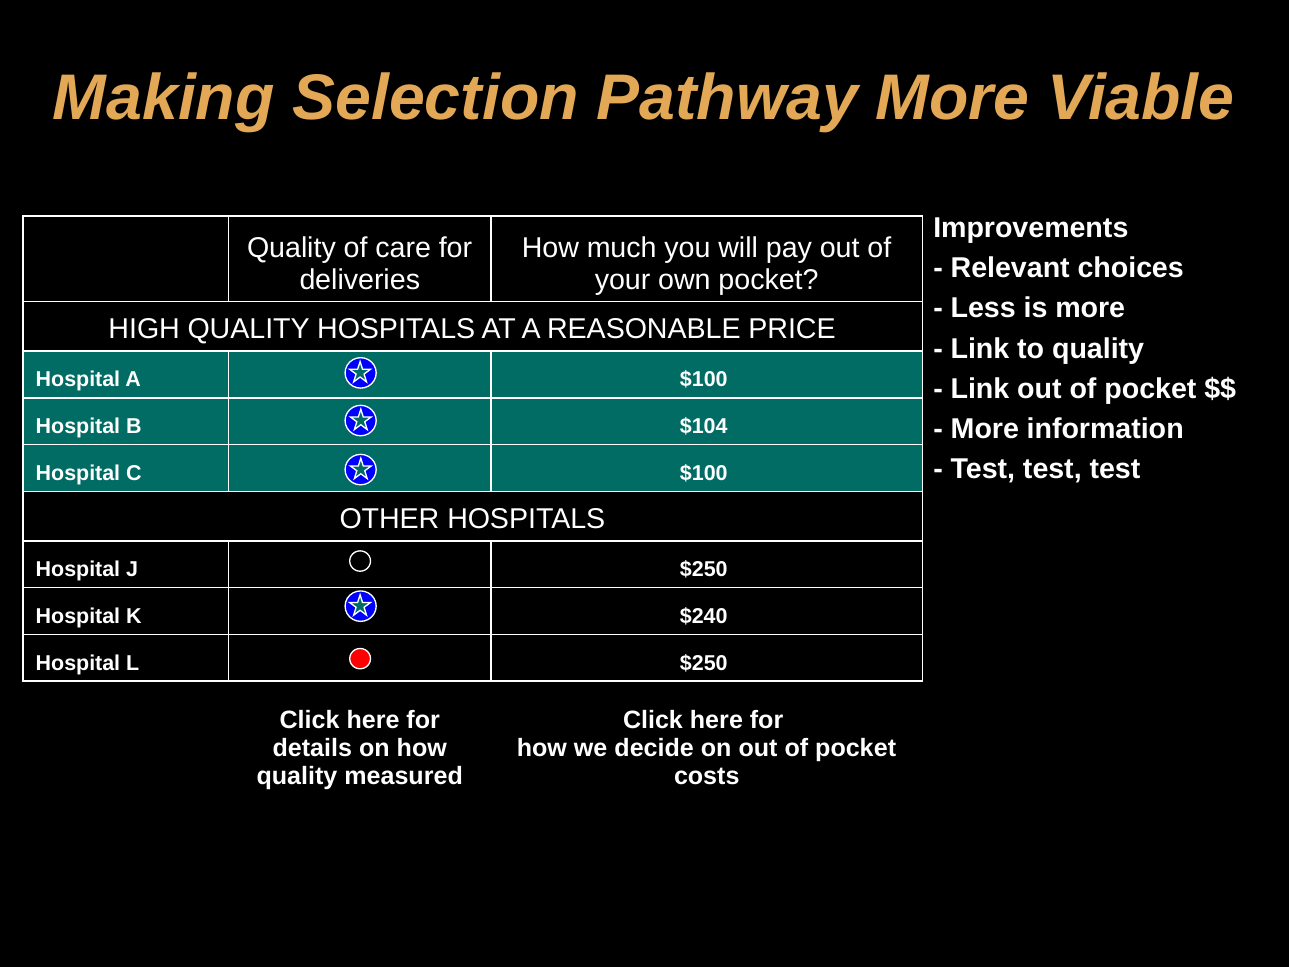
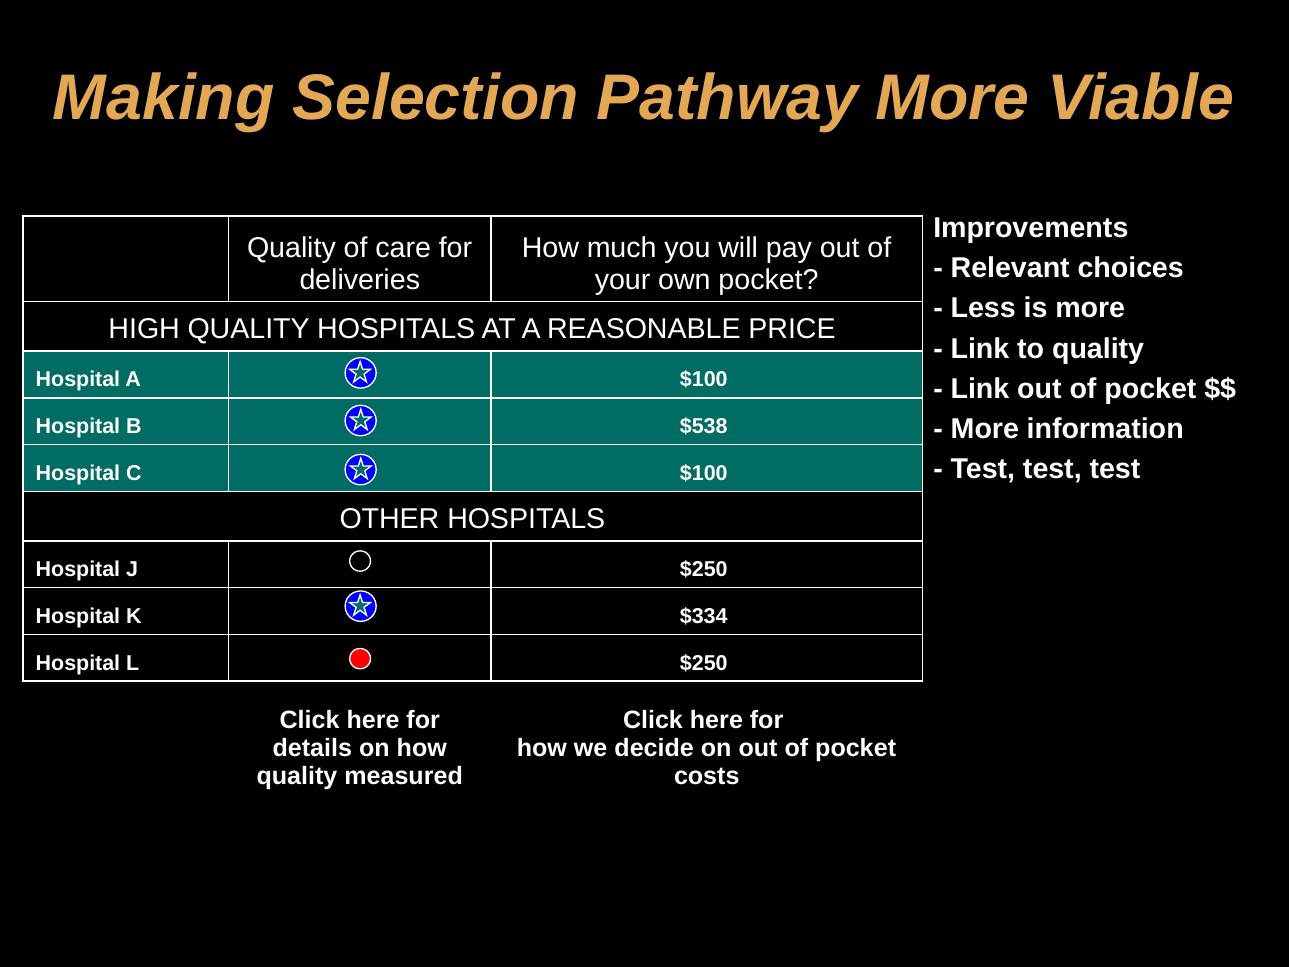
$104: $104 -> $538 (704, 426)
$240: $240 -> $334 (704, 616)
